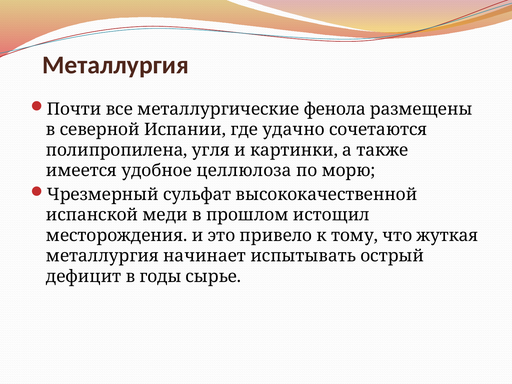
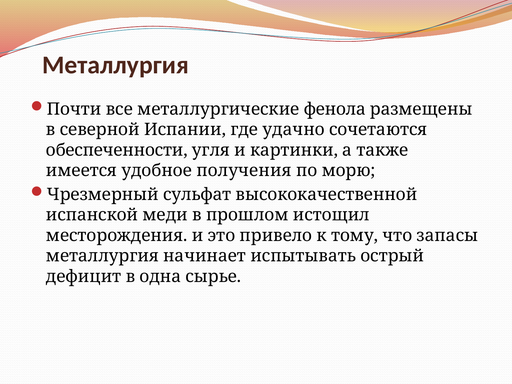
полипропилена: полипропилена -> обеспеченности (117, 150)
целлюлоза: целлюлоза -> получения (244, 171)
жуткая: жуткая -> запасы (447, 235)
годы: годы -> одна (160, 276)
